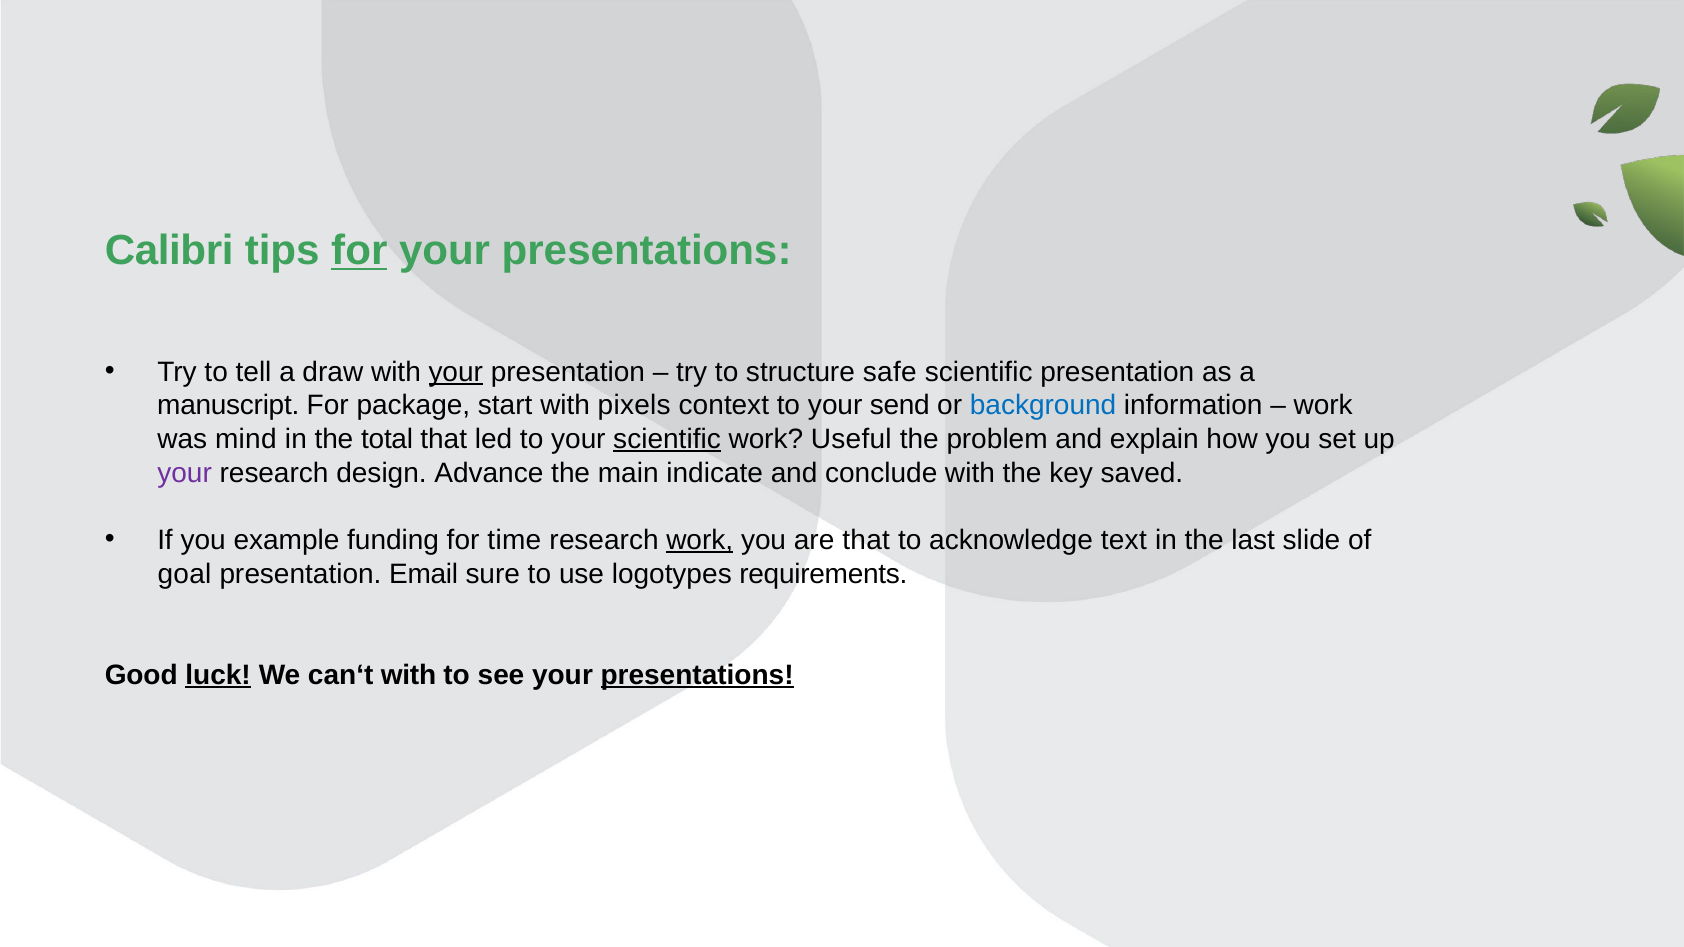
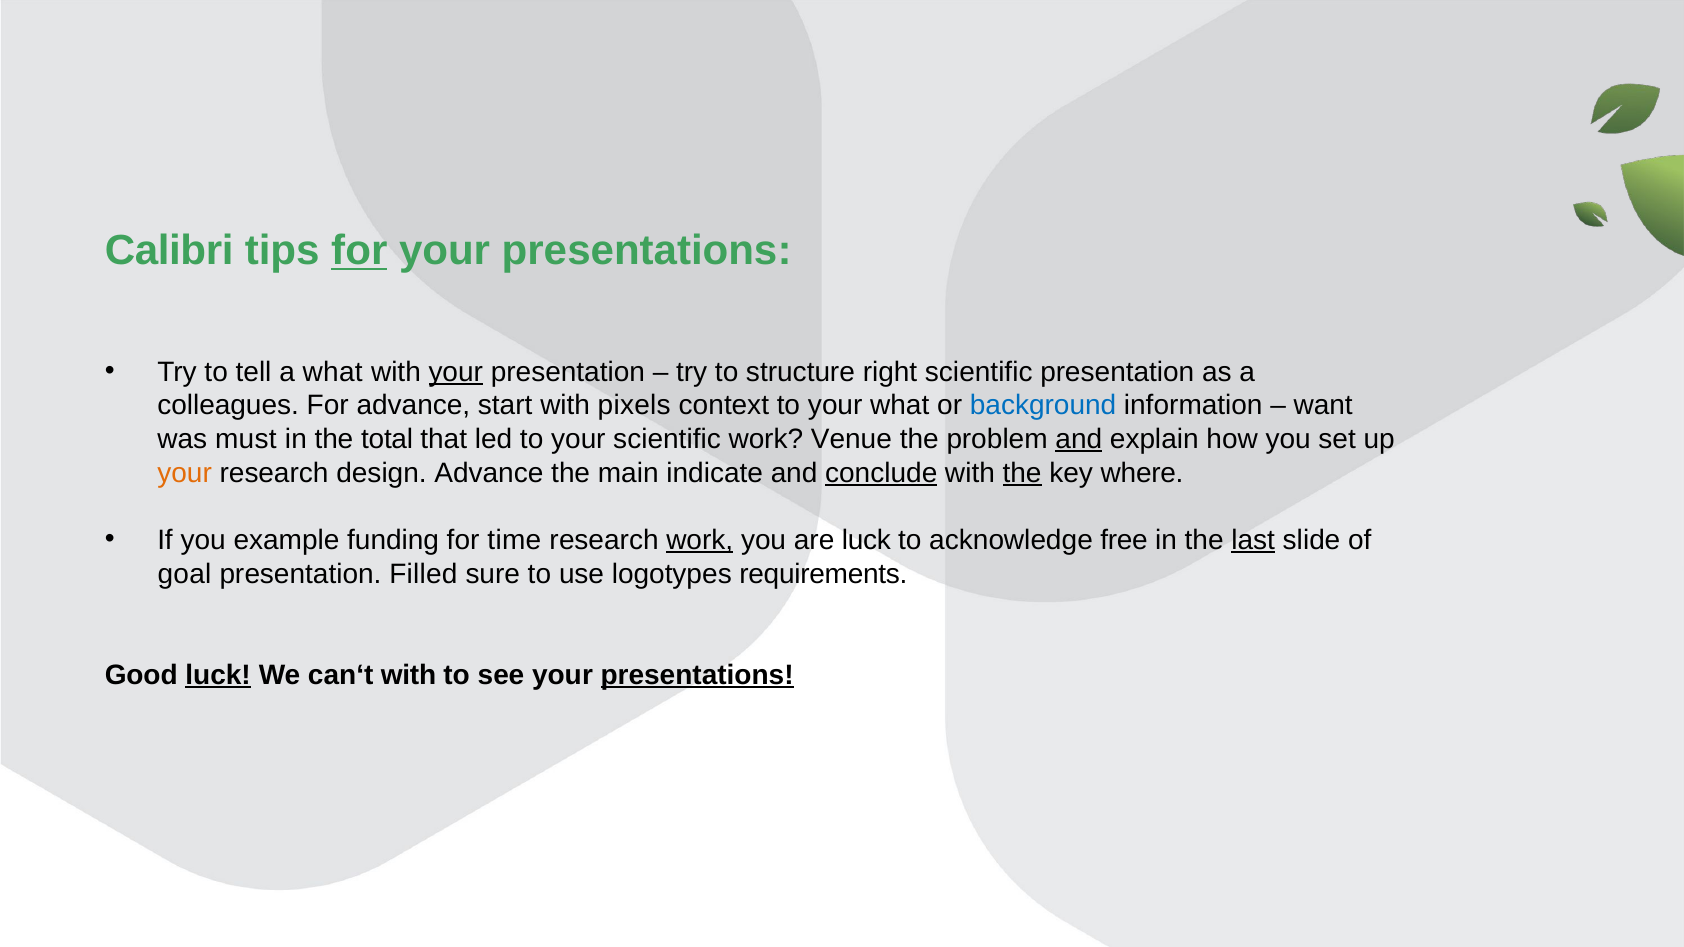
a draw: draw -> what (333, 372)
safe: safe -> right (890, 372)
manuscript: manuscript -> colleagues (228, 406)
For package: package -> advance (413, 406)
your send: send -> what (900, 406)
work: work -> want (1323, 406)
mind: mind -> must (246, 439)
scientific underline: present -> none (667, 439)
Useful: Useful -> Venue (851, 439)
and underline: none -> present (1079, 439)
your colour: purple -> orange (185, 473)
conclude underline: none -> present (881, 473)
the underline: none -> present (1022, 473)
saved: saved -> where (1142, 473)
are that: that -> luck (866, 540)
text: text -> free (1124, 540)
last underline: none -> present (1253, 540)
Email: Email -> Filled (423, 574)
